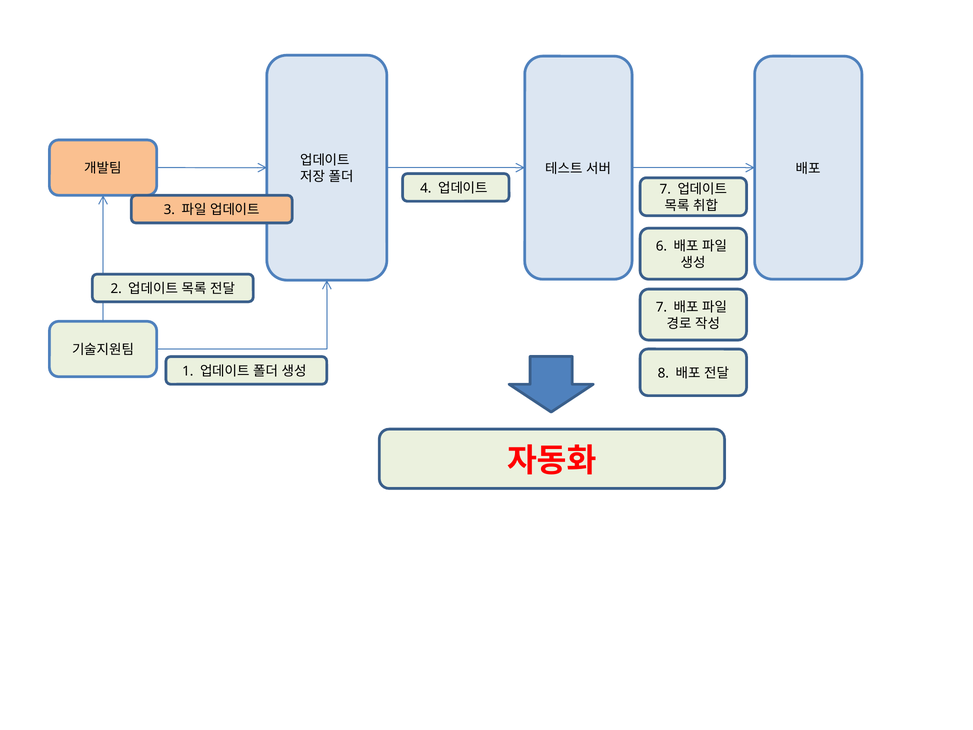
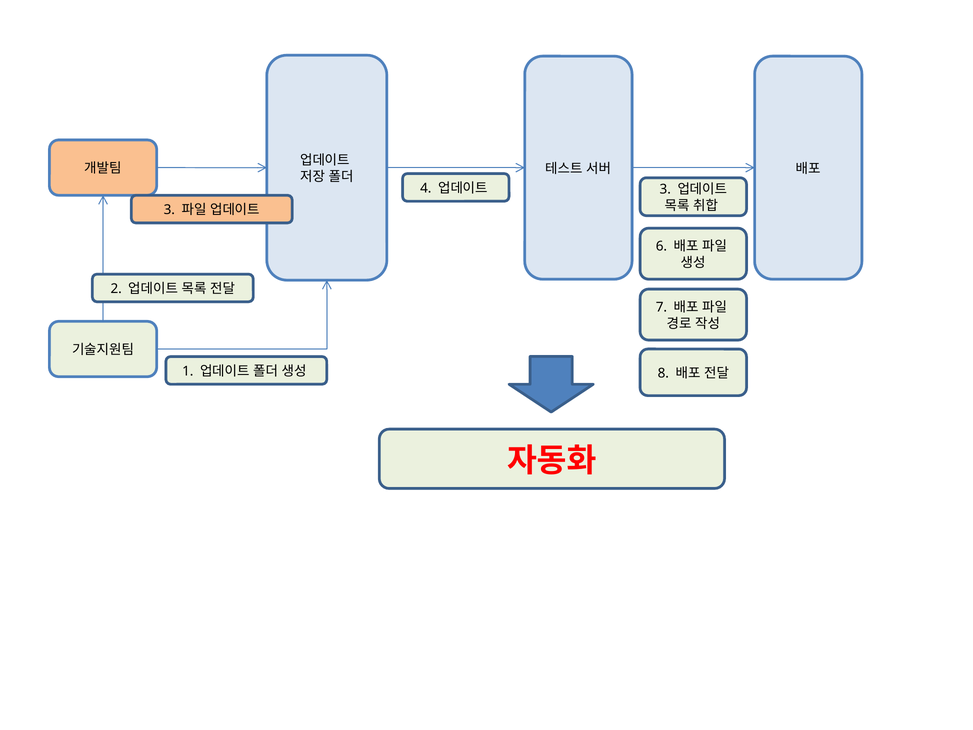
7: 7 -> 3 (665, 189)
